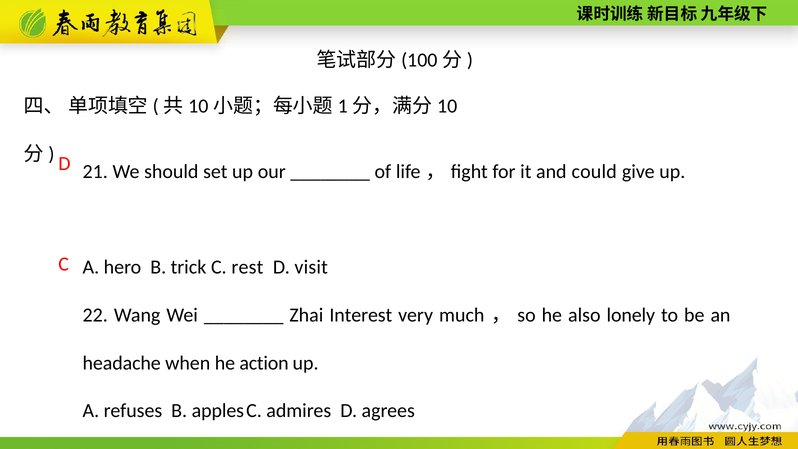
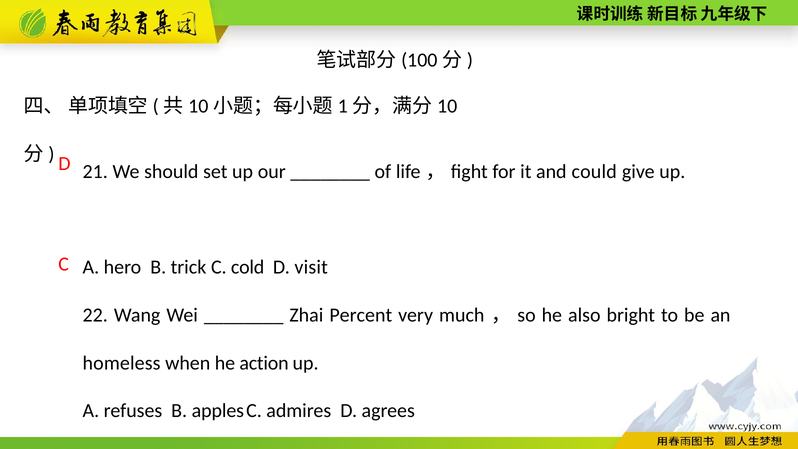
rest: rest -> cold (248, 267)
Interest: Interest -> Percent (361, 315)
lonely: lonely -> bright (631, 315)
headache: headache -> homeless (122, 363)
